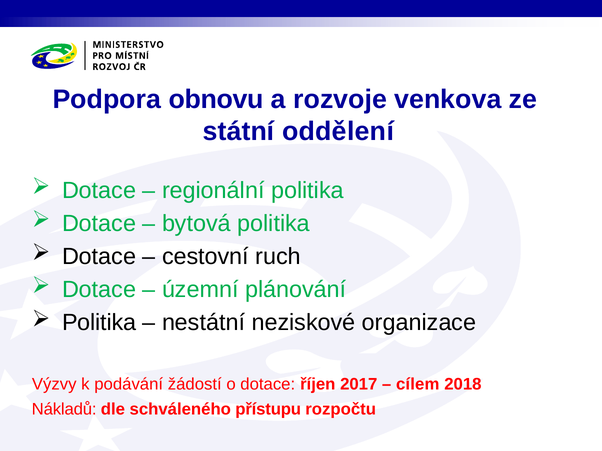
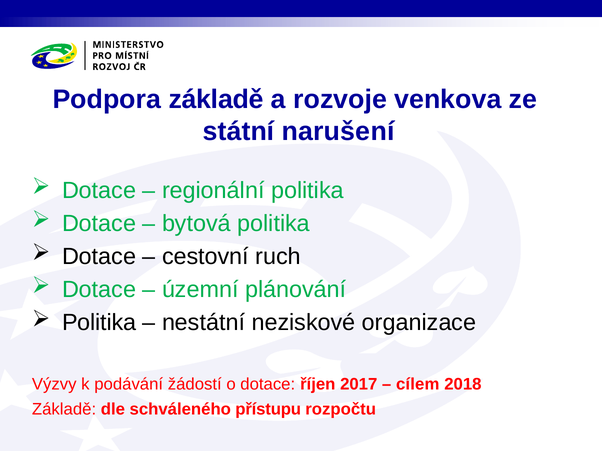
Podpora obnovu: obnovu -> základě (216, 100)
oddělení: oddělení -> narušení (338, 132)
Nákladů: Nákladů -> Základě (64, 410)
